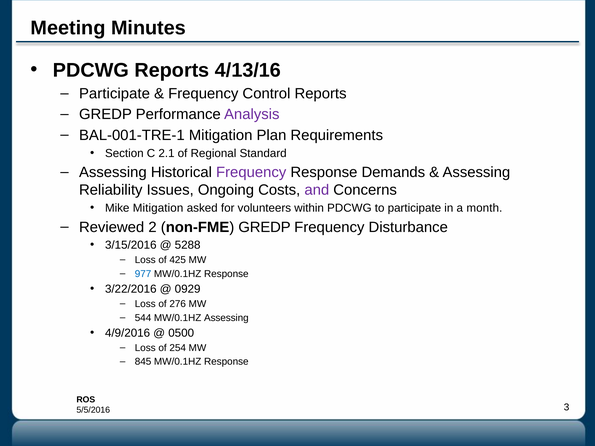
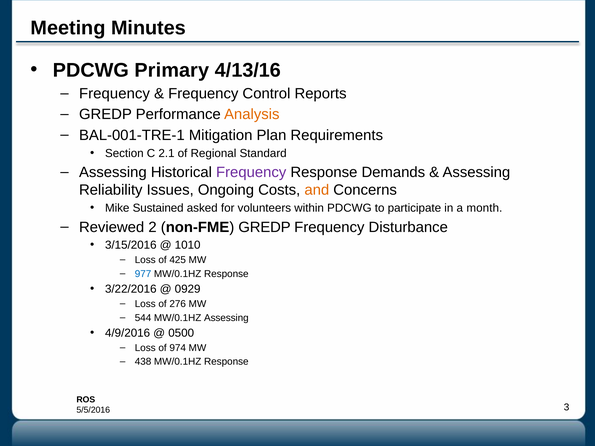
PDCWG Reports: Reports -> Primary (172, 70)
Participate: Participate -> Frequency (114, 94)
Analysis colour: purple -> orange (252, 114)
and colour: purple -> orange (317, 190)
Mike Mitigation: Mitigation -> Sustained (158, 208)
5288: 5288 -> 1010 (188, 245)
254: 254 -> 974 (178, 348)
845: 845 -> 438 (143, 362)
